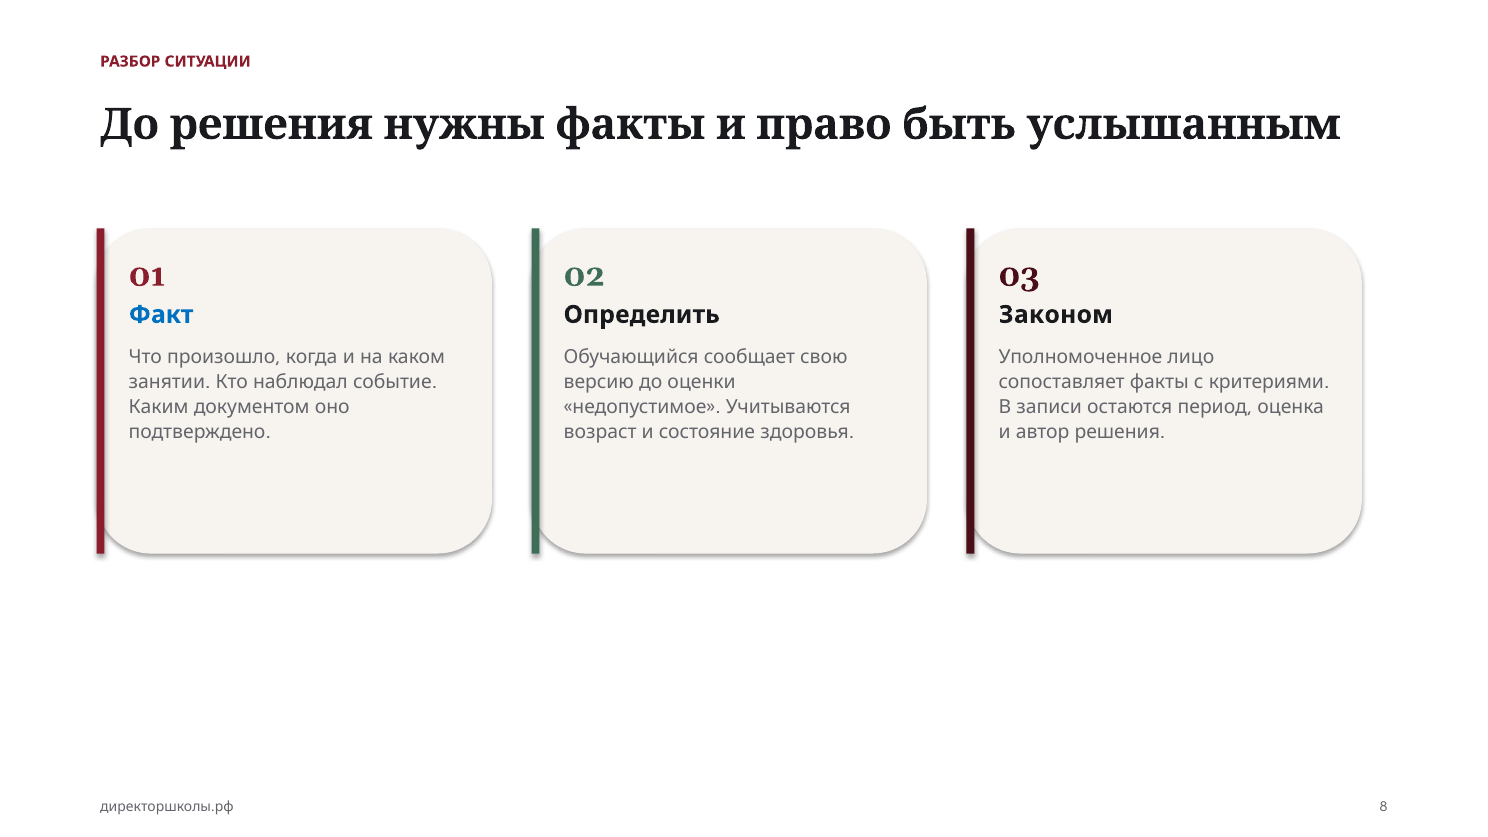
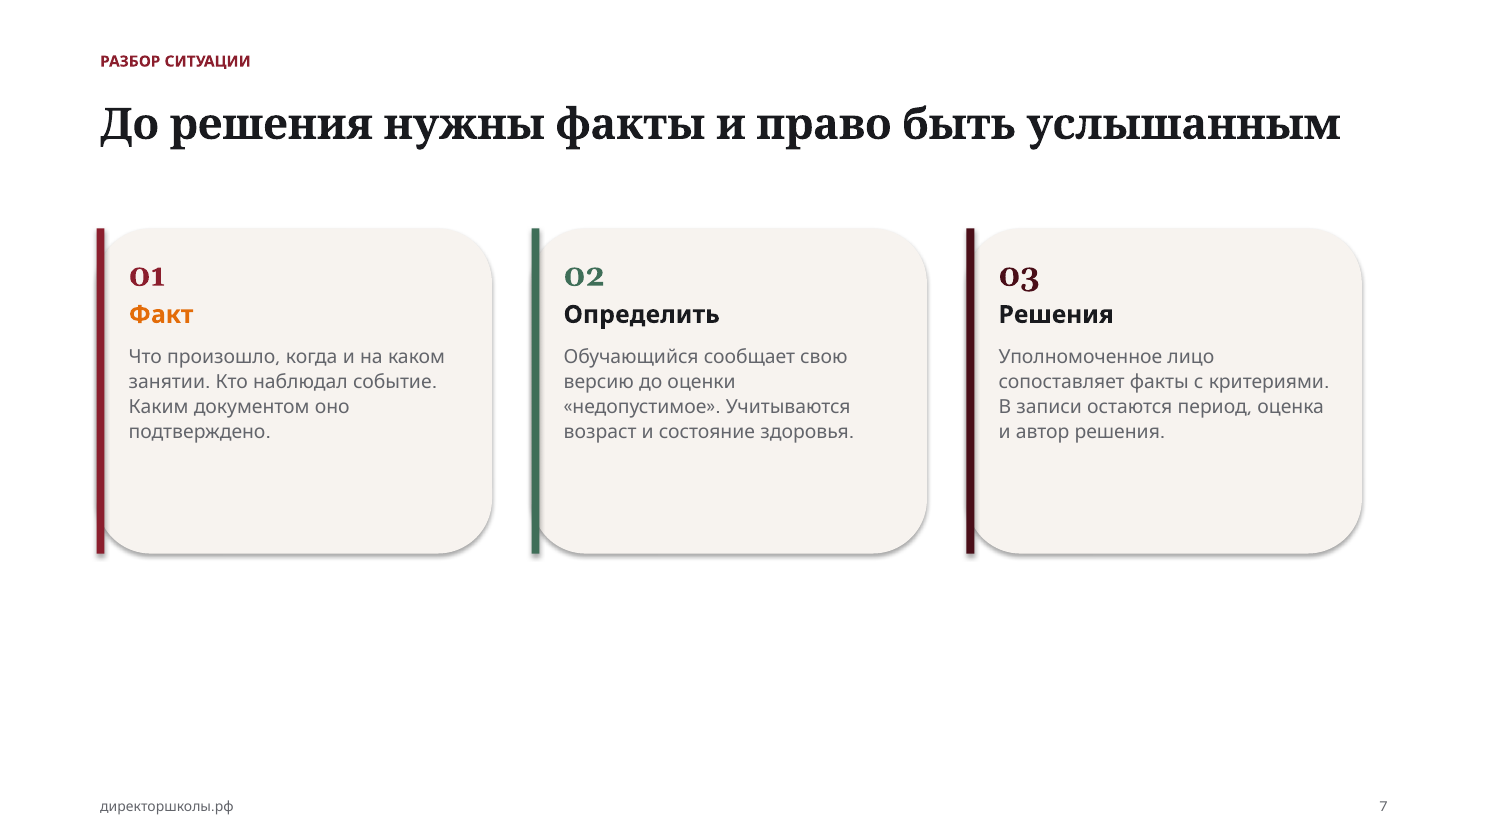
Факт colour: blue -> orange (161, 315)
Законом: Законом -> Решения (1056, 315)
8: 8 -> 7 (1384, 807)
